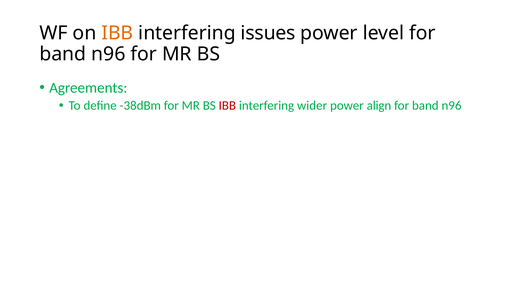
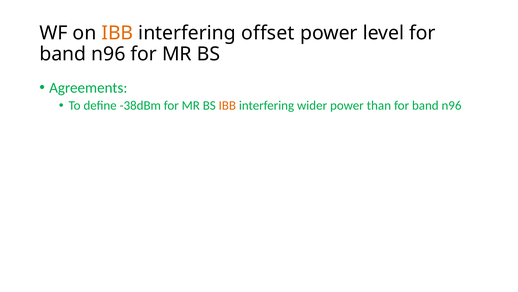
issues: issues -> offset (268, 33)
IBB colour: red -> orange (227, 105)
align: align -> than (379, 105)
